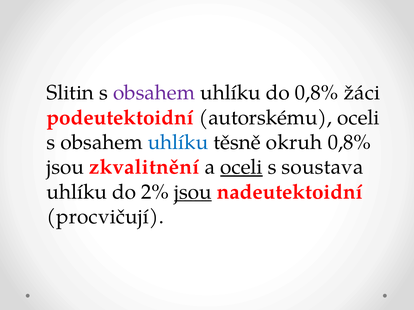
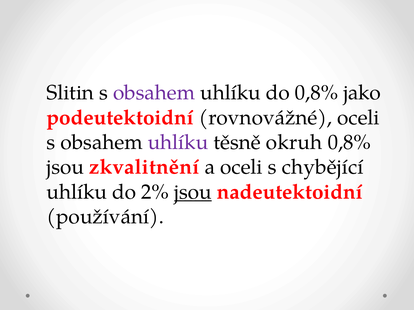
žáci: žáci -> jako (362, 93)
autorskému: autorskému -> rovnovážné (266, 118)
uhlíku colour: blue -> purple (178, 143)
oceli underline: present -> none (241, 167)
soustava: soustava -> chybějící (323, 167)
procvičují: procvičují -> používání (105, 217)
